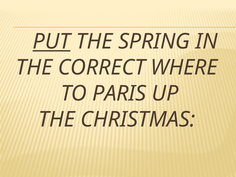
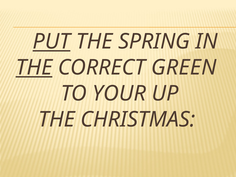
THE underline: none -> present (34, 67)
WHERE: WHERE -> GREEN (184, 67)
PARIS: PARIS -> YOUR (119, 93)
